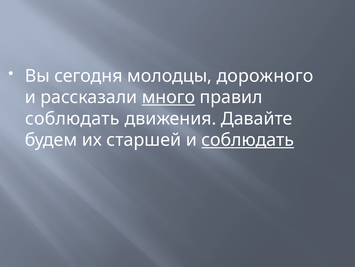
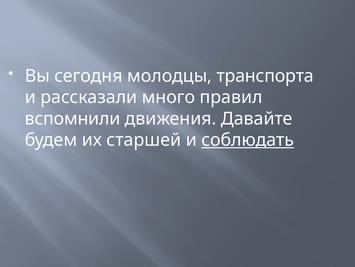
дорожного: дорожного -> транспорта (265, 76)
много underline: present -> none (168, 97)
соблюдать: соблюдать -> вспомнили (73, 118)
